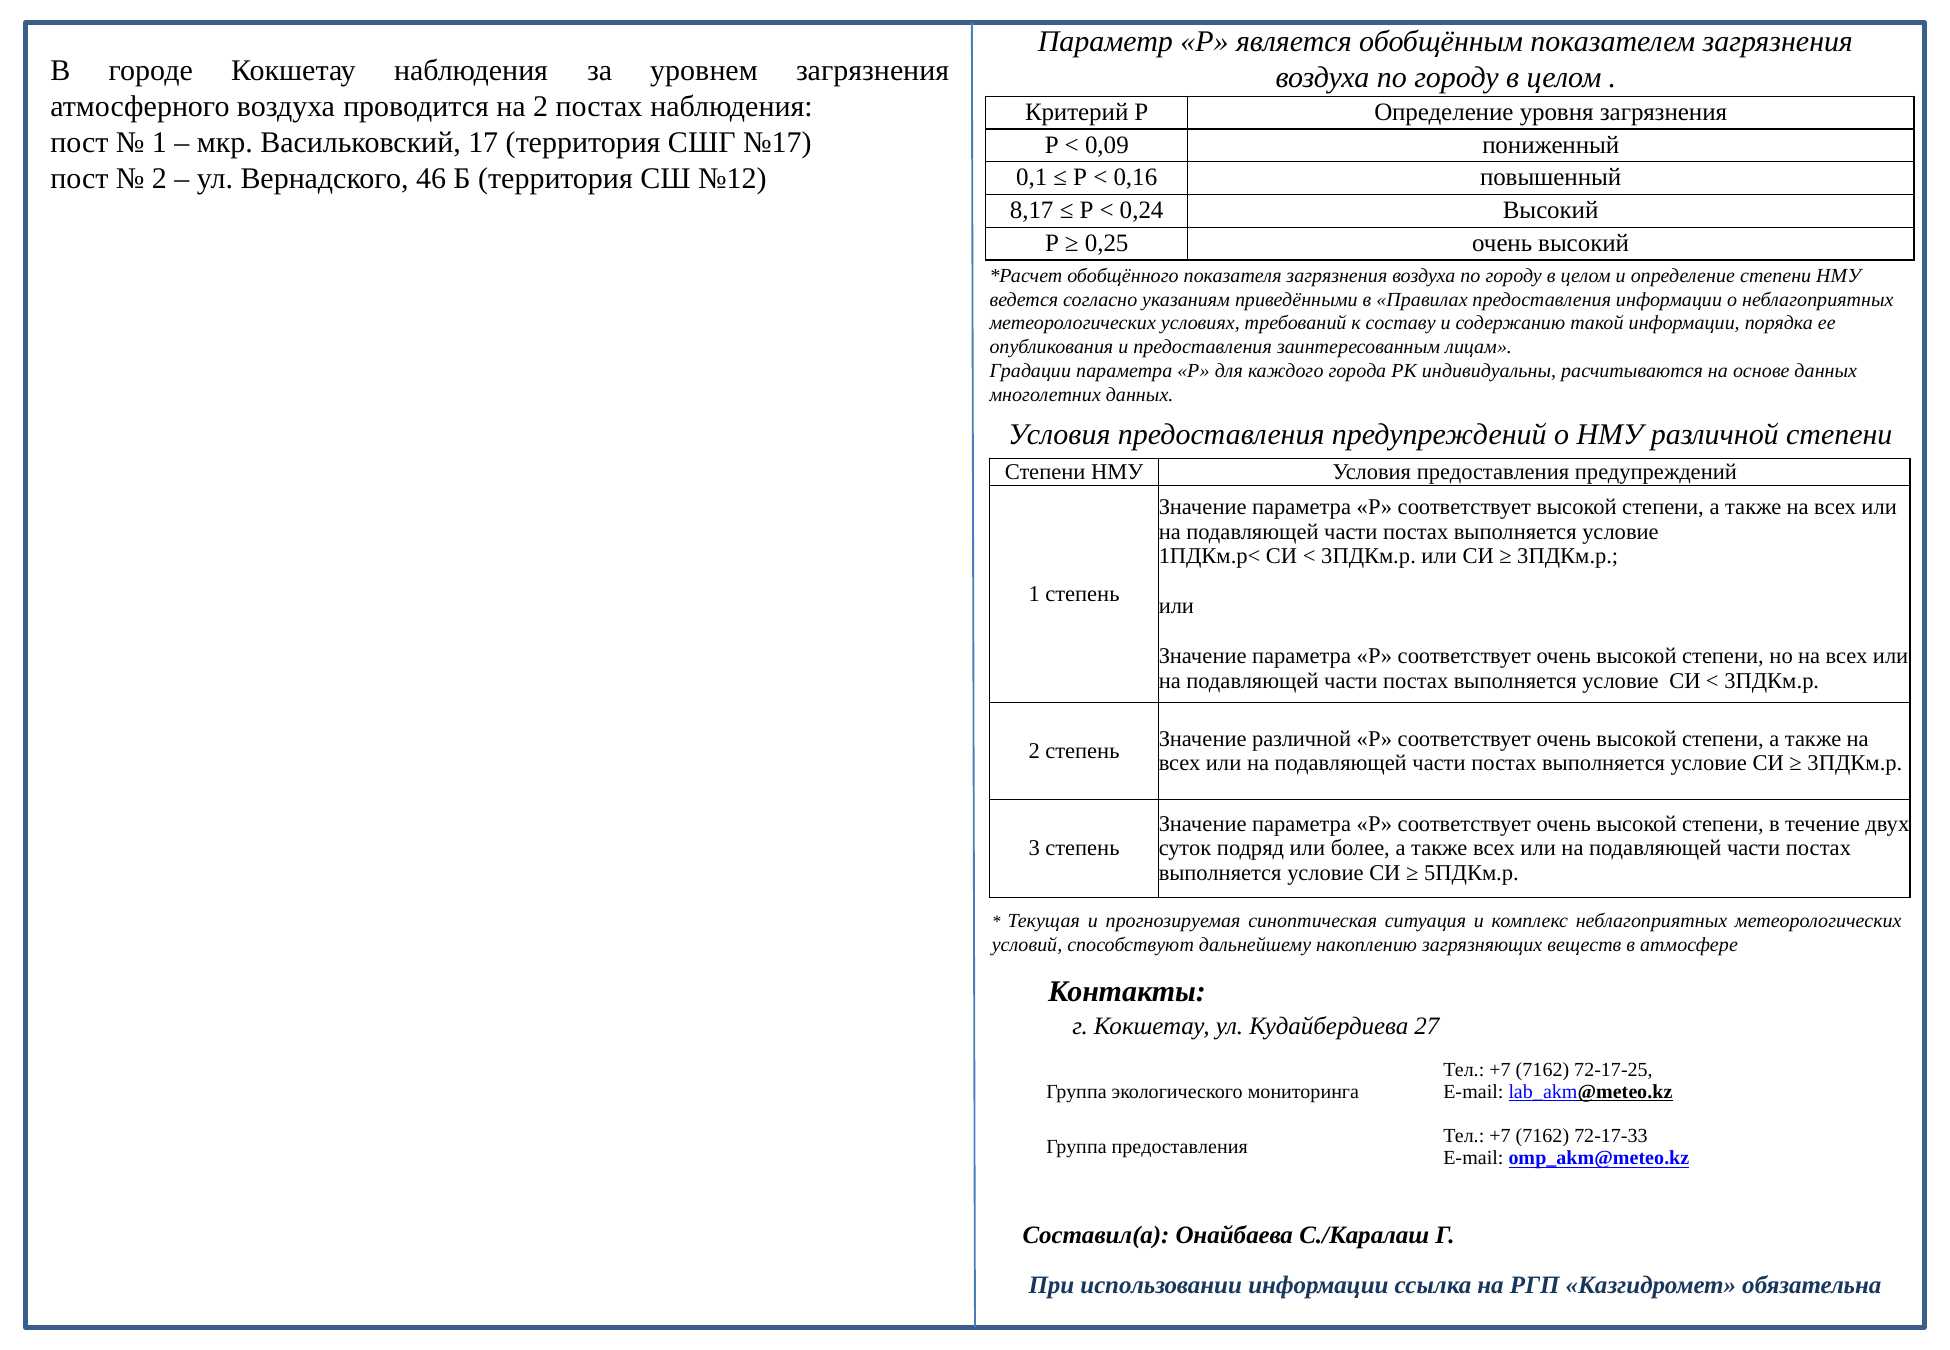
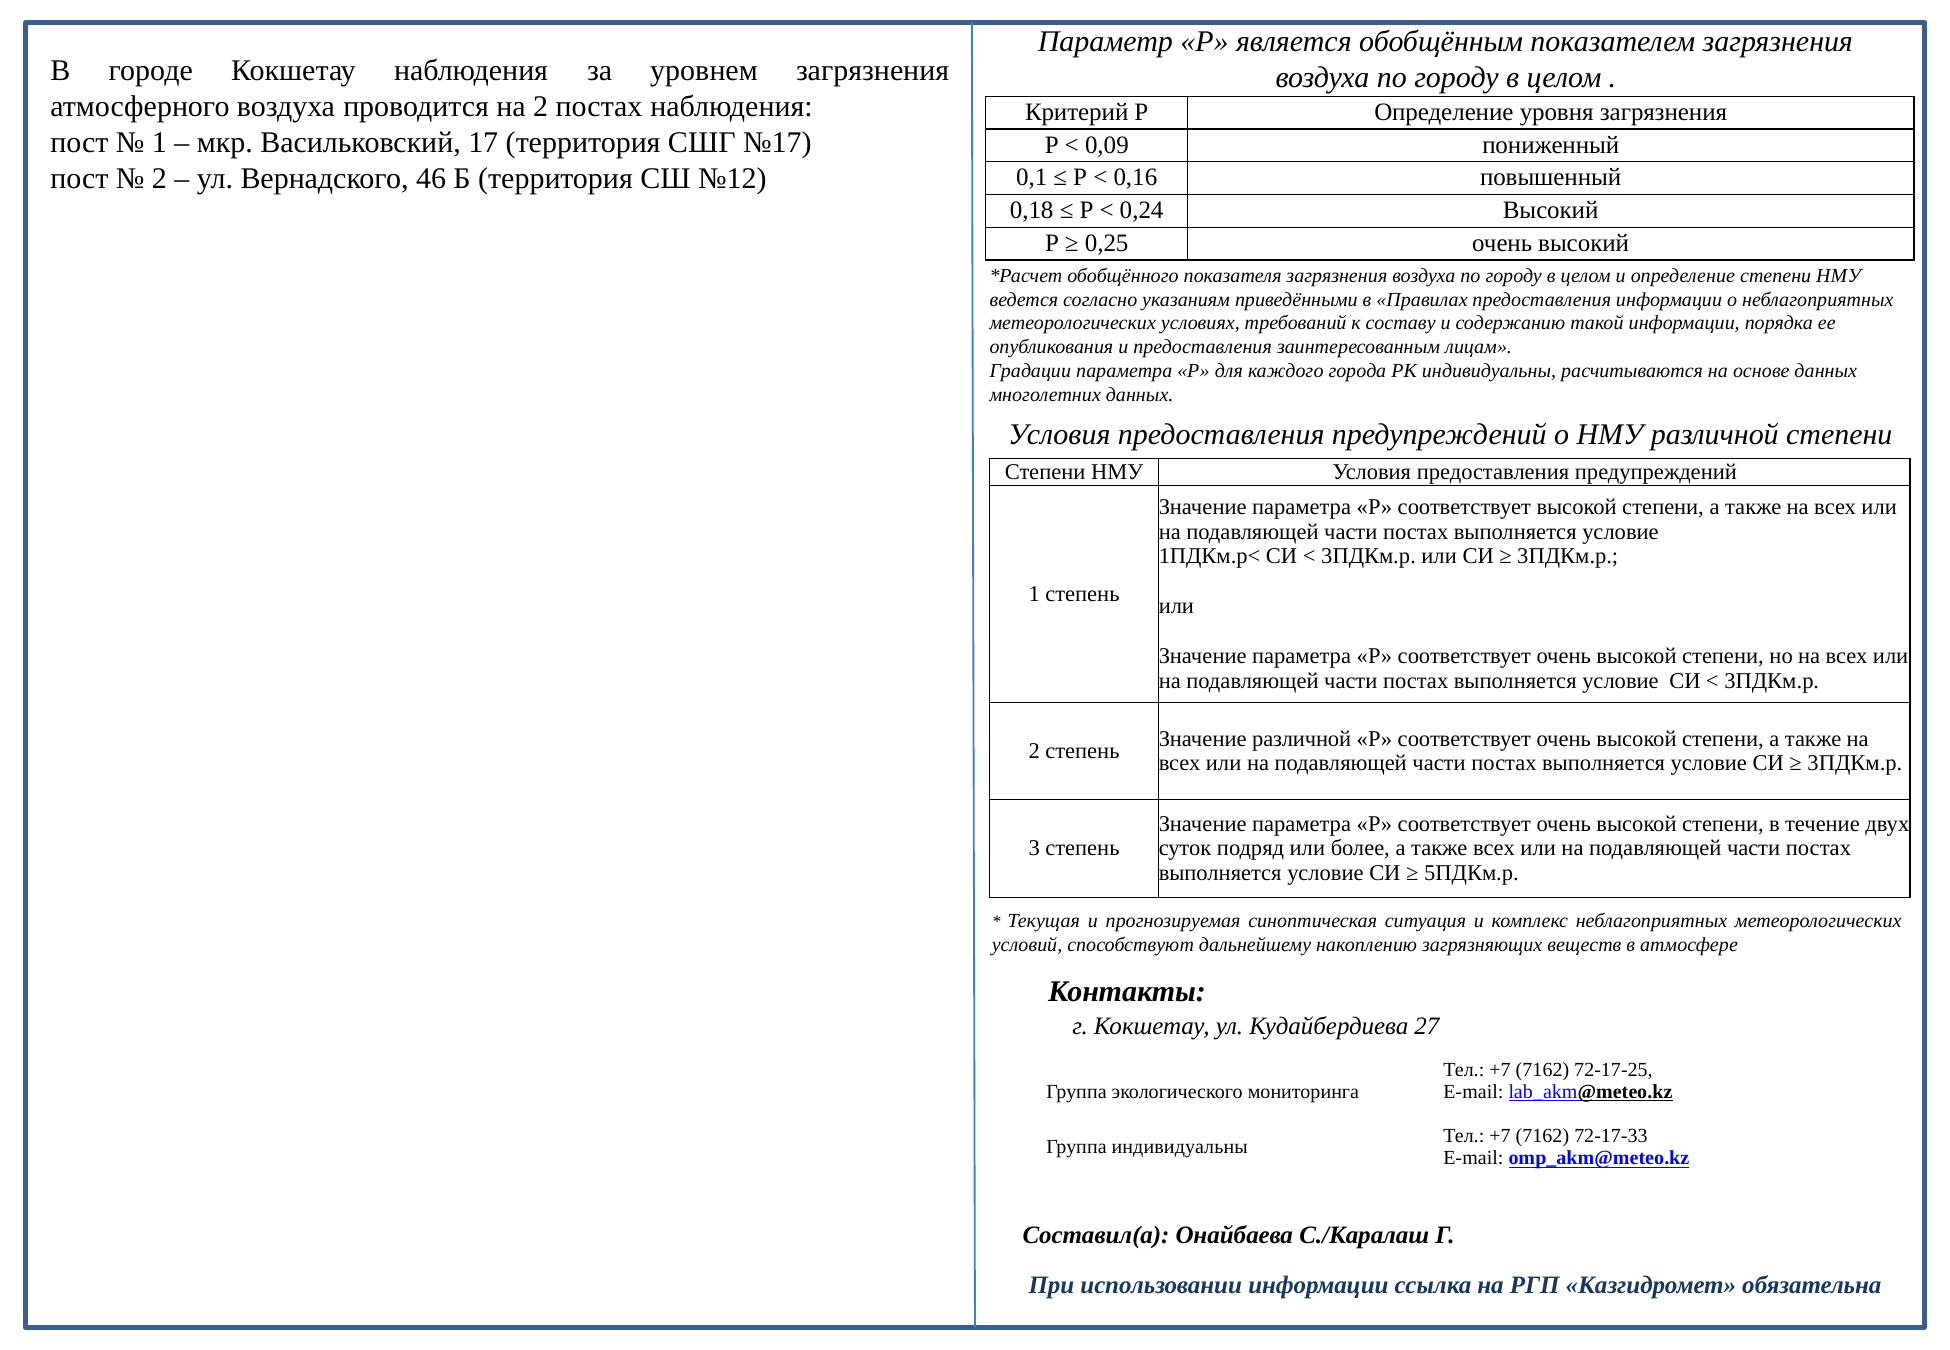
8,17: 8,17 -> 0,18 (1032, 210)
Группа предоставления: предоставления -> индивидуальны (1180, 1147)
